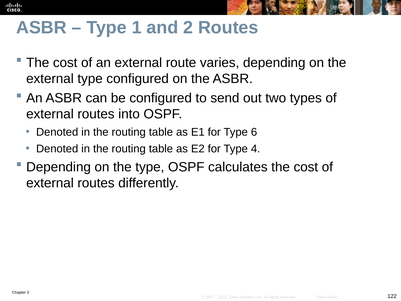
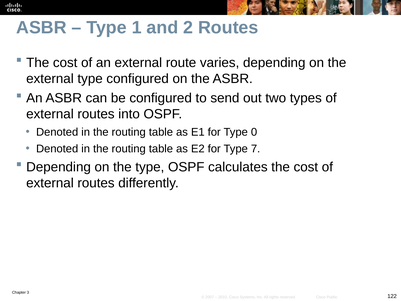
6: 6 -> 0 (254, 132)
4: 4 -> 7 (256, 149)
